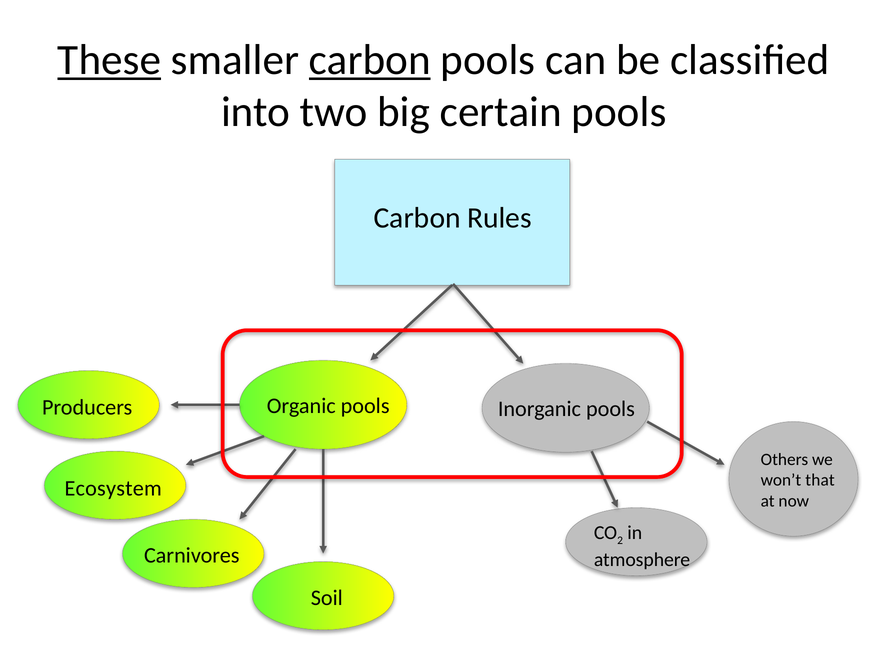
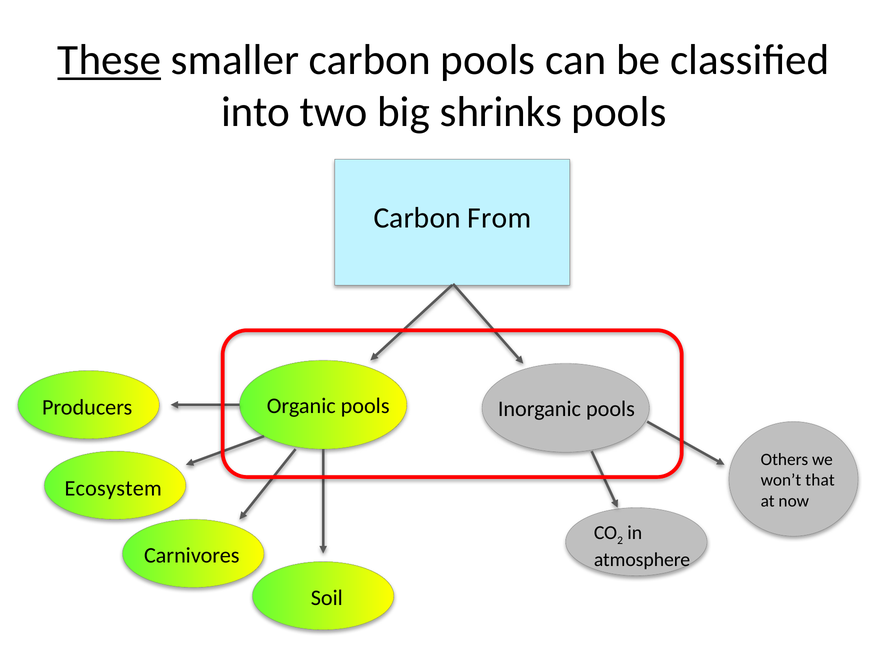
carbon underline: present -> none (370, 60)
certain: certain -> shrinks (501, 112)
Rules: Rules -> From (499, 218)
